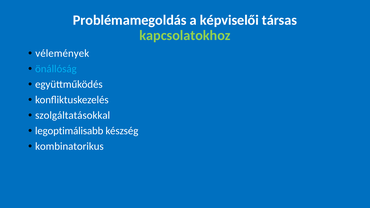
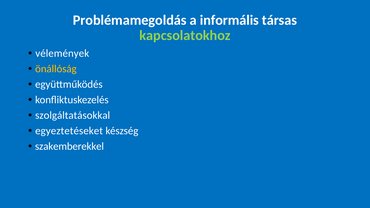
képviselői: képviselői -> informális (229, 20)
önállóság colour: light blue -> yellow (56, 69)
legoptimálisabb: legoptimálisabb -> egyeztetéseket (69, 131)
kombinatorikus: kombinatorikus -> szakemberekkel (69, 146)
